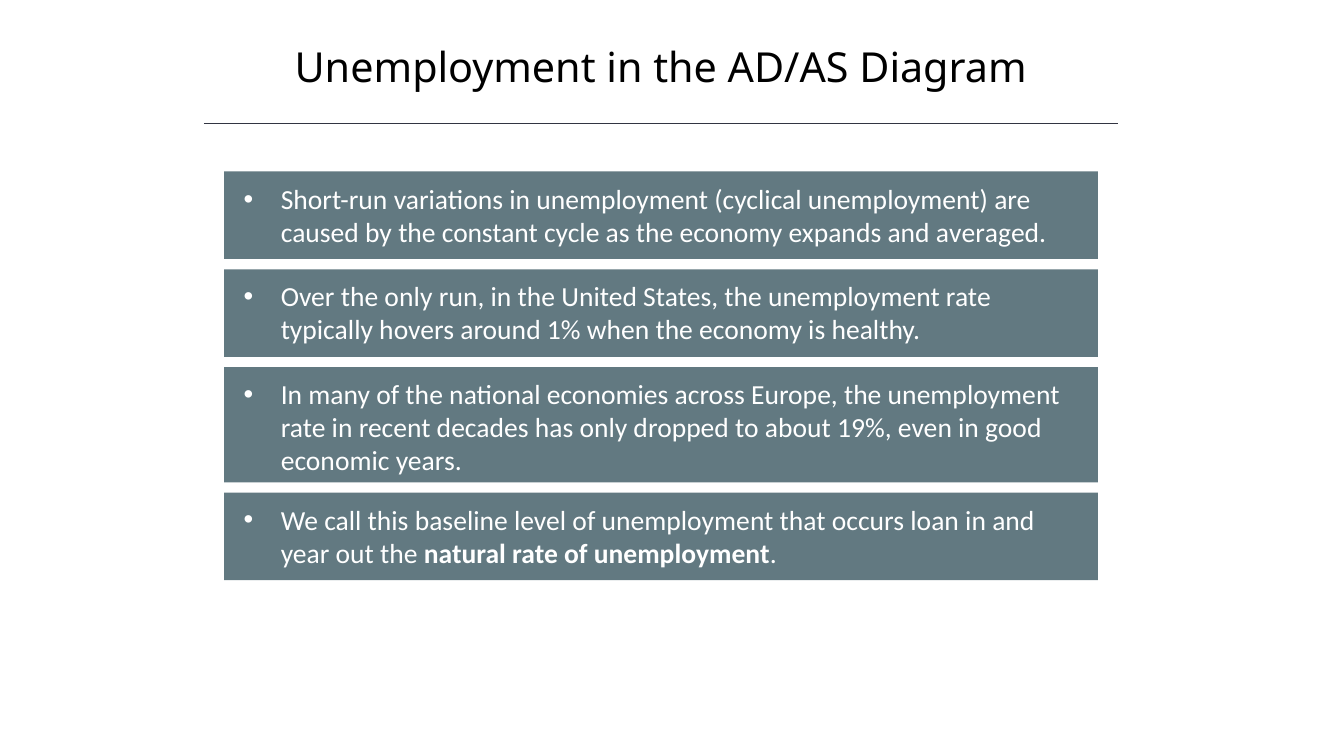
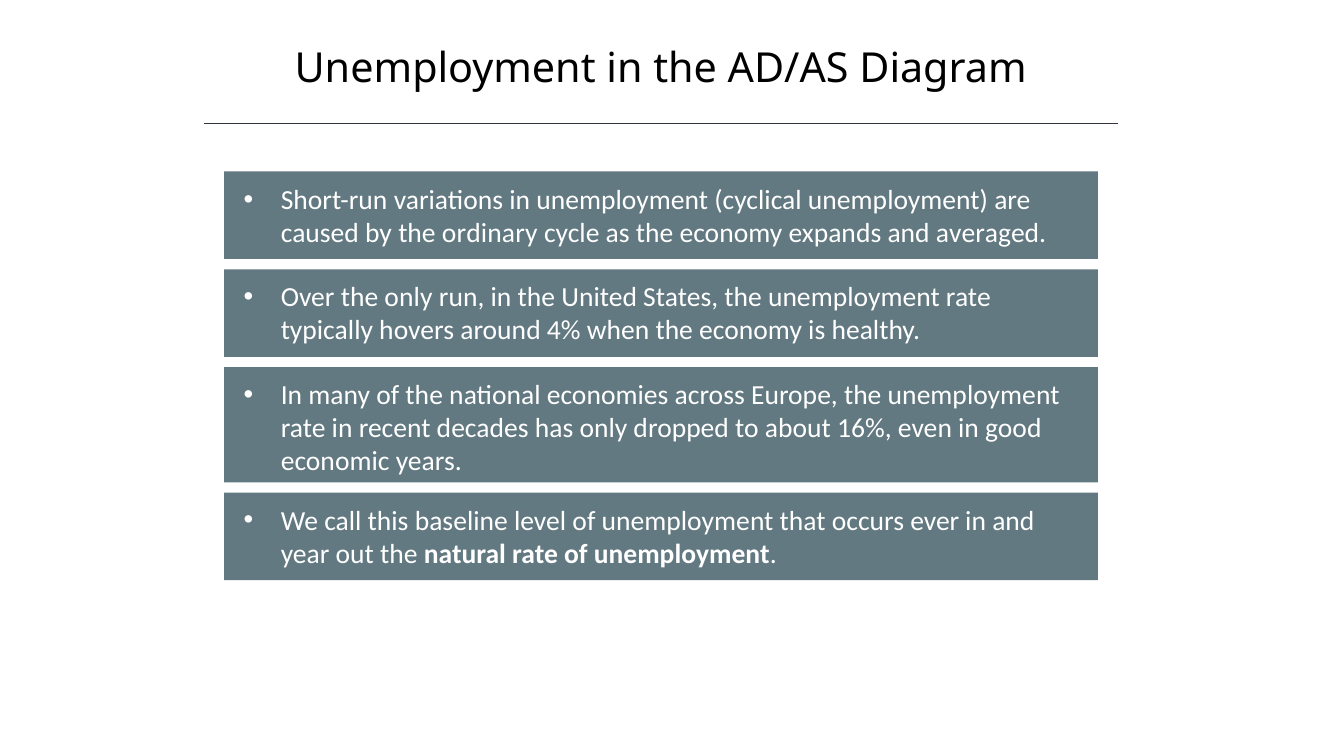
constant: constant -> ordinary (490, 234)
1%: 1% -> 4% (564, 330)
19%: 19% -> 16% (864, 428)
loan: loan -> ever (935, 521)
